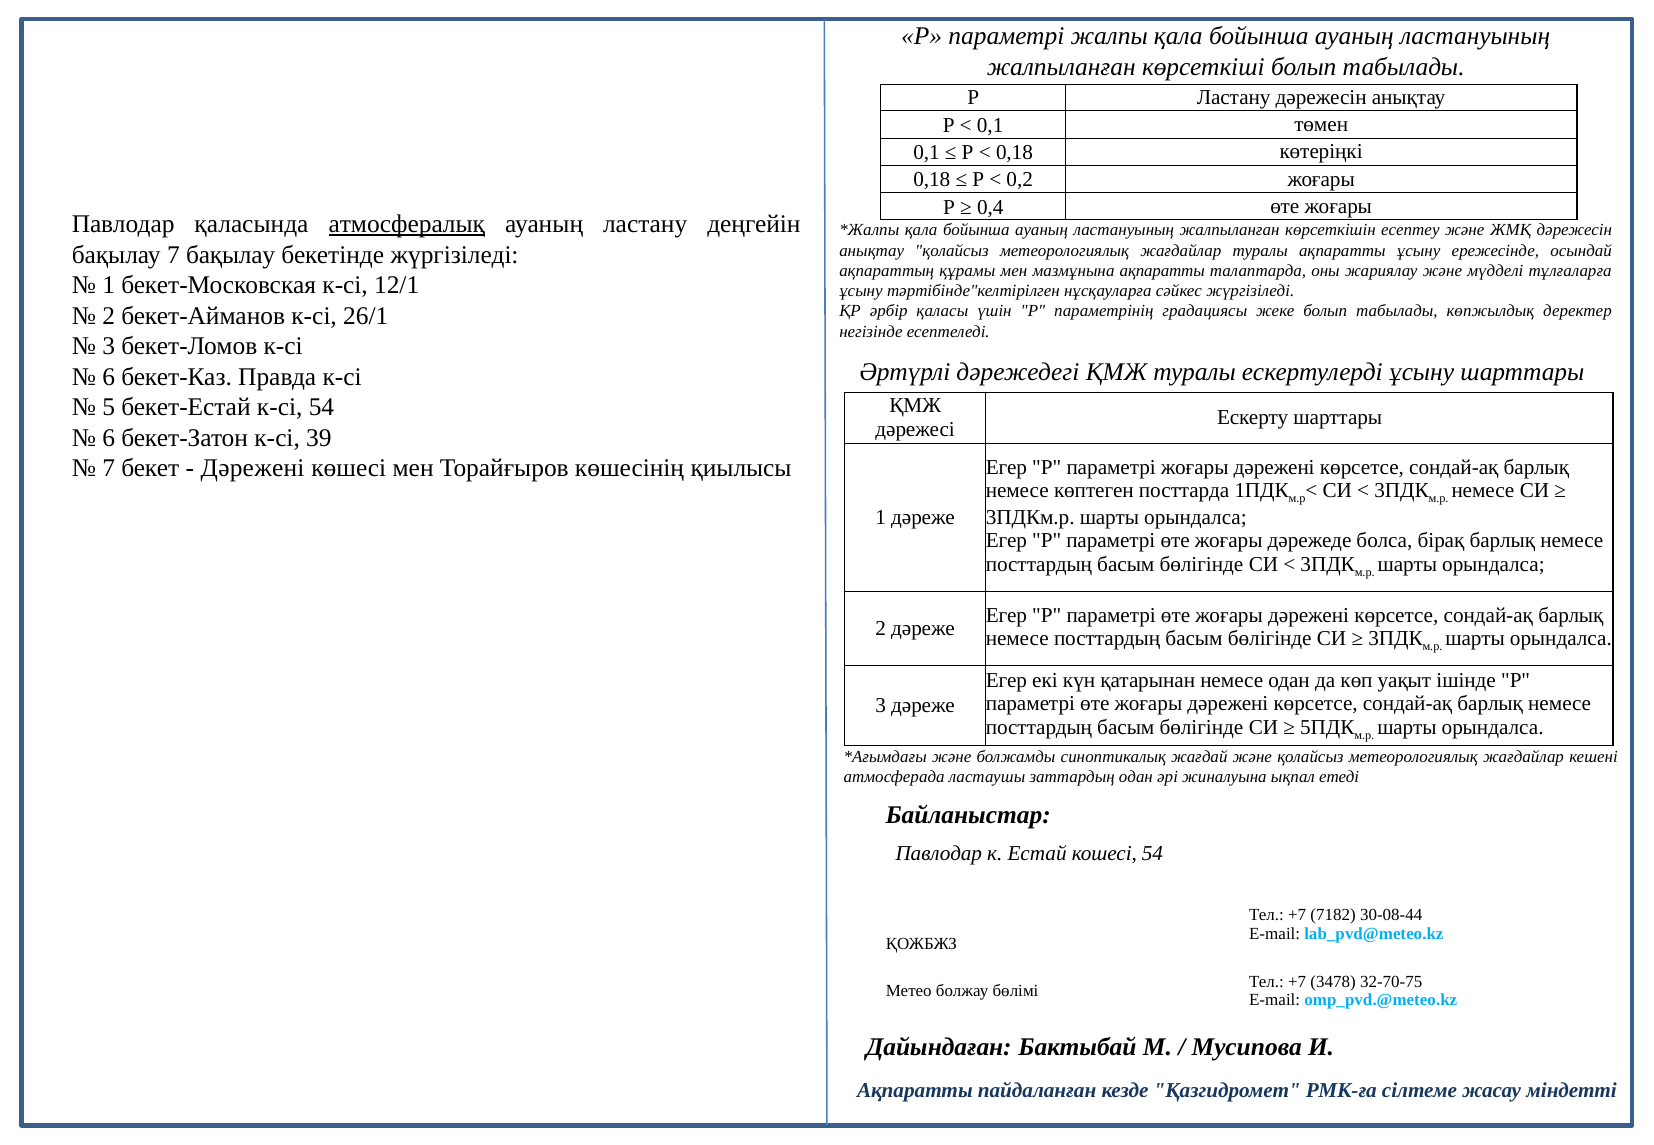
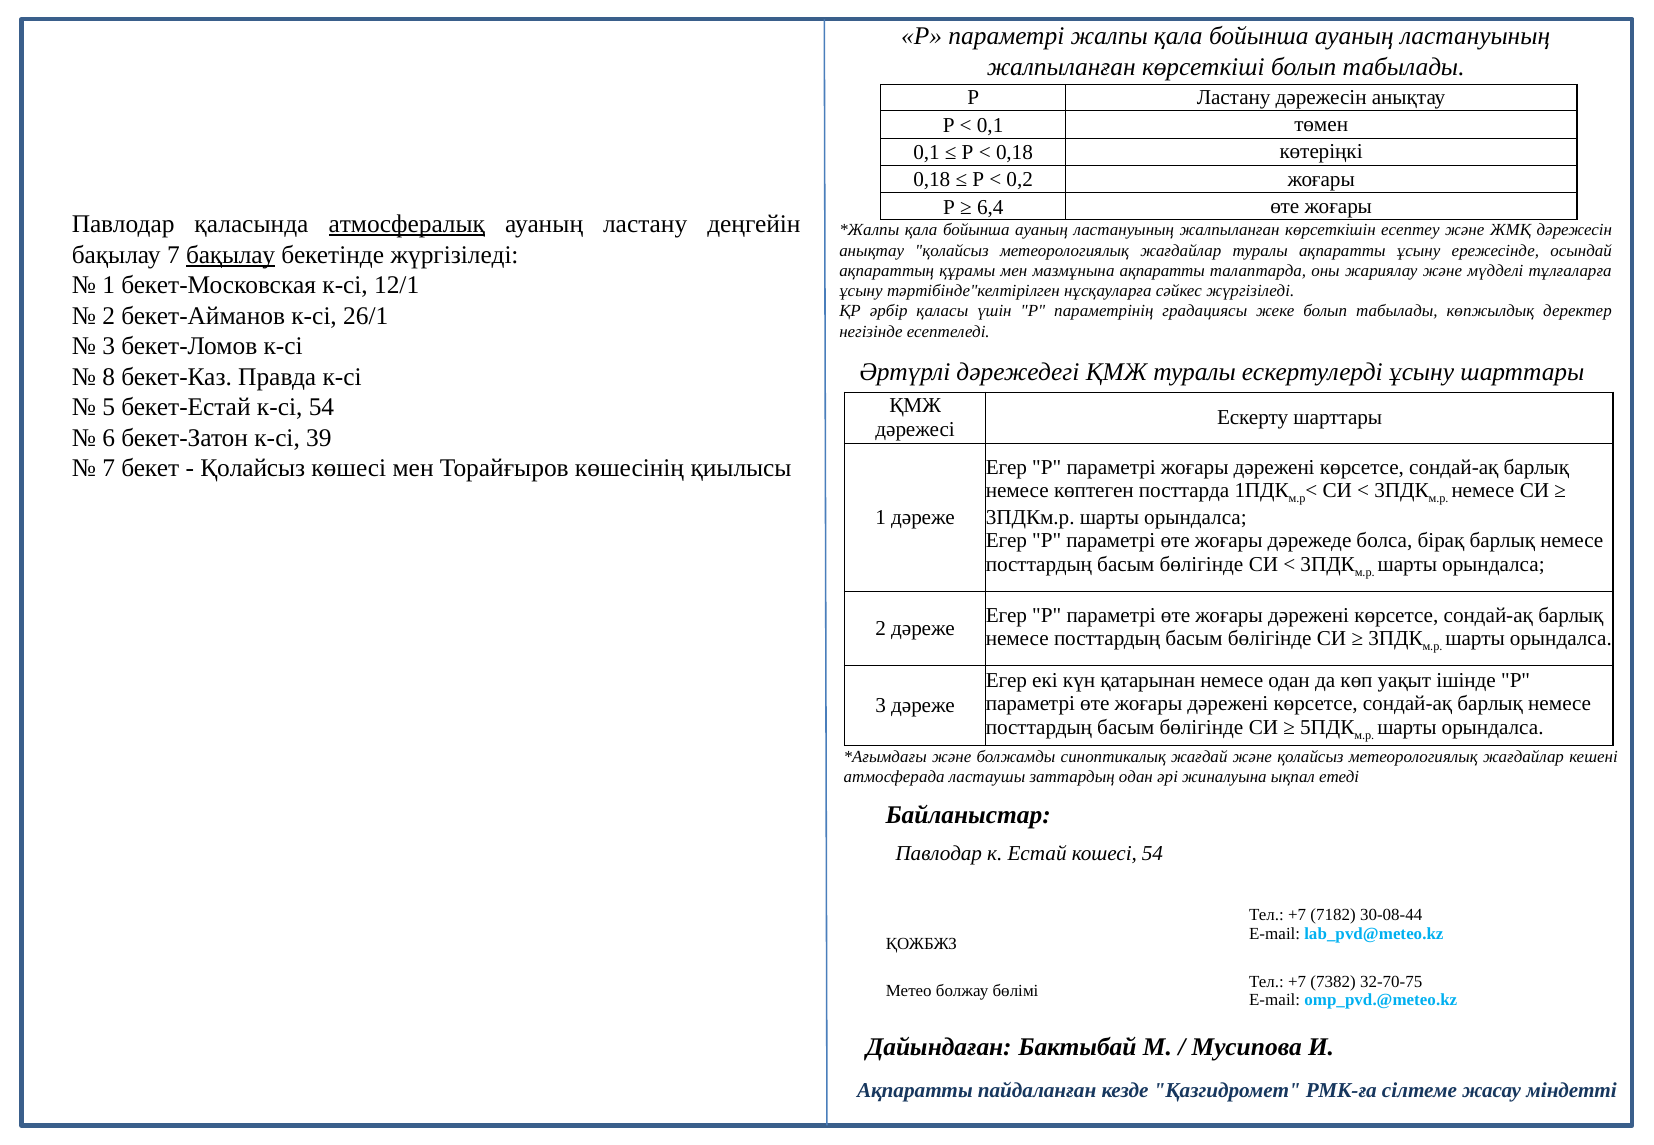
0,4: 0,4 -> 6,4 (990, 207)
бақылау underline: none -> present (231, 255)
6: 6 -> 8 (109, 377)
Дәрежені: Дәрежені -> Қолайсыз (253, 469)
3478: 3478 -> 7382 (1333, 982)
